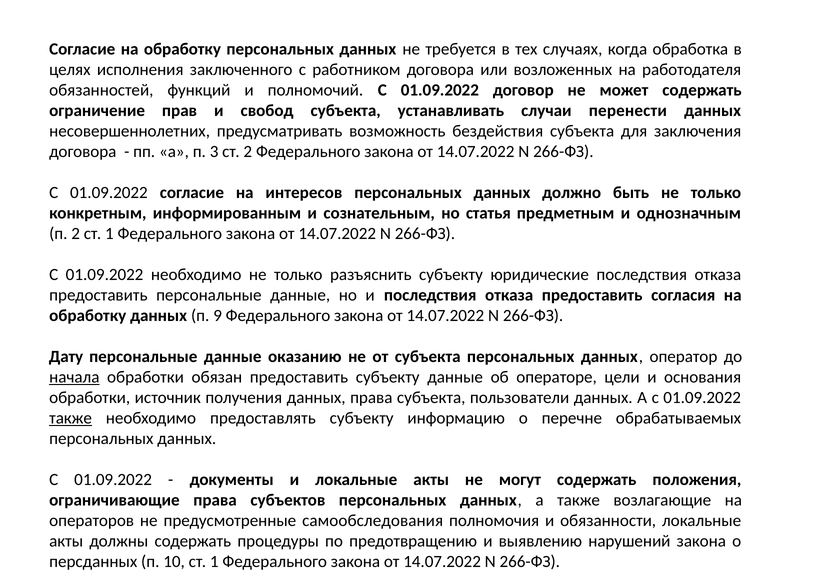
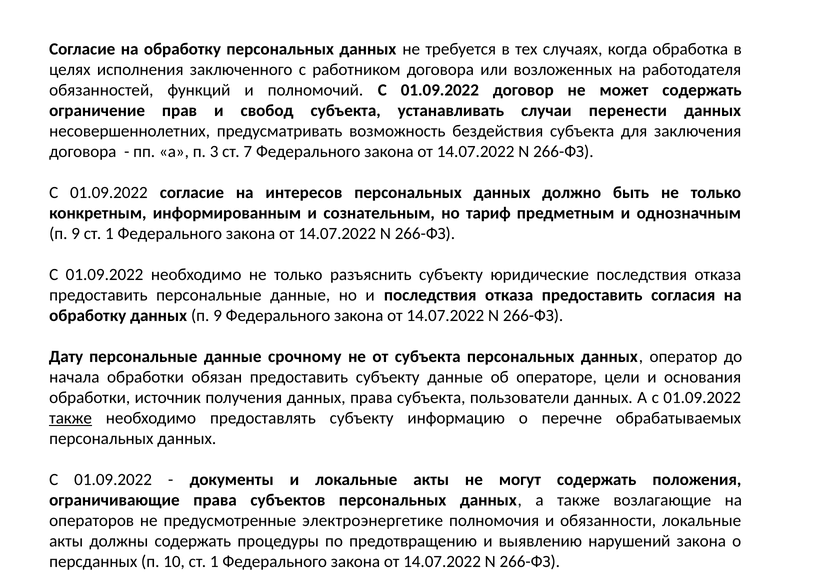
ст 2: 2 -> 7 (248, 152)
статья: статья -> тариф (488, 213)
2: 2 -> 9 (76, 234)
оказанию: оказанию -> срочному (305, 357)
начала underline: present -> none (74, 377)
самообследования: самообследования -> электроэнергетике (373, 521)
